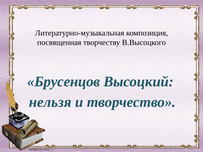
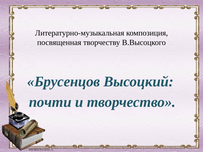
нельзя: нельзя -> почти (50, 102)
